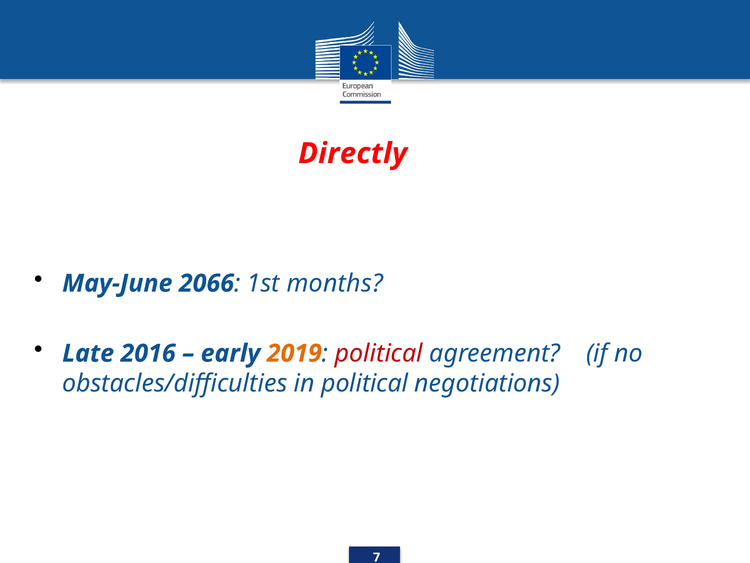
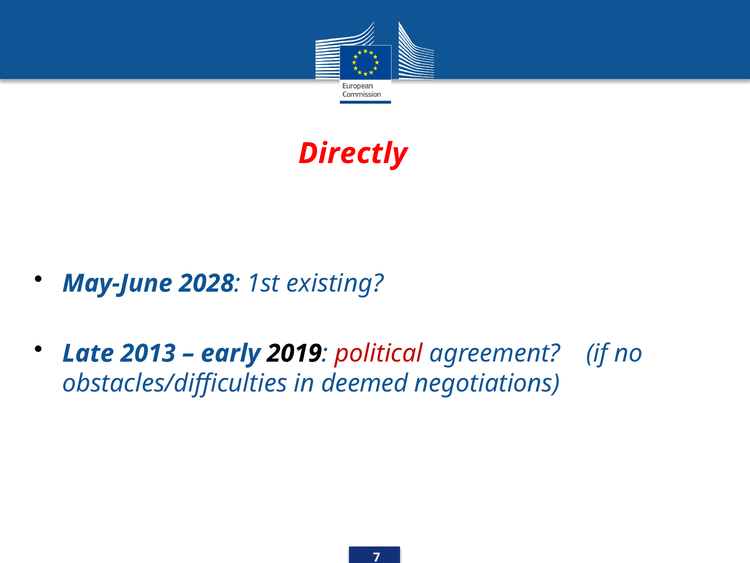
2066: 2066 -> 2028 (206, 283)
months: months -> existing (335, 283)
2016: 2016 -> 2013 (148, 353)
2019 colour: orange -> black (294, 353)
in political: political -> deemed (365, 383)
